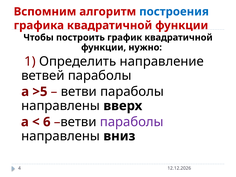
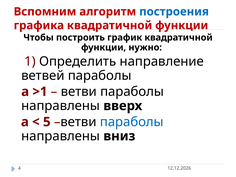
>5: >5 -> >1 (40, 92)
6: 6 -> 5 (47, 122)
параболы colour: purple -> blue (132, 122)
